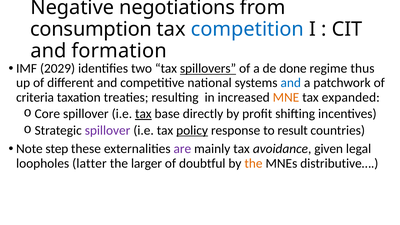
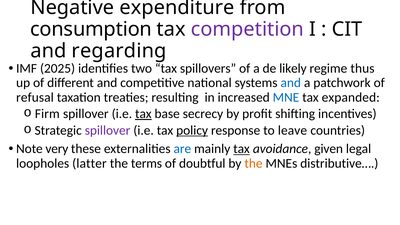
negotiations: negotiations -> expenditure (177, 8)
competition colour: blue -> purple (247, 29)
formation: formation -> regarding (119, 51)
2029: 2029 -> 2025 (58, 69)
spillovers underline: present -> none (208, 69)
done: done -> likely (293, 69)
criteria: criteria -> refusal (35, 97)
MNE colour: orange -> blue (286, 97)
Core: Core -> Firm (47, 114)
directly: directly -> secrecy (203, 114)
result: result -> leave (292, 130)
step: step -> very (57, 149)
are colour: purple -> blue (182, 149)
tax underline: none -> present (242, 149)
larger: larger -> terms (147, 163)
